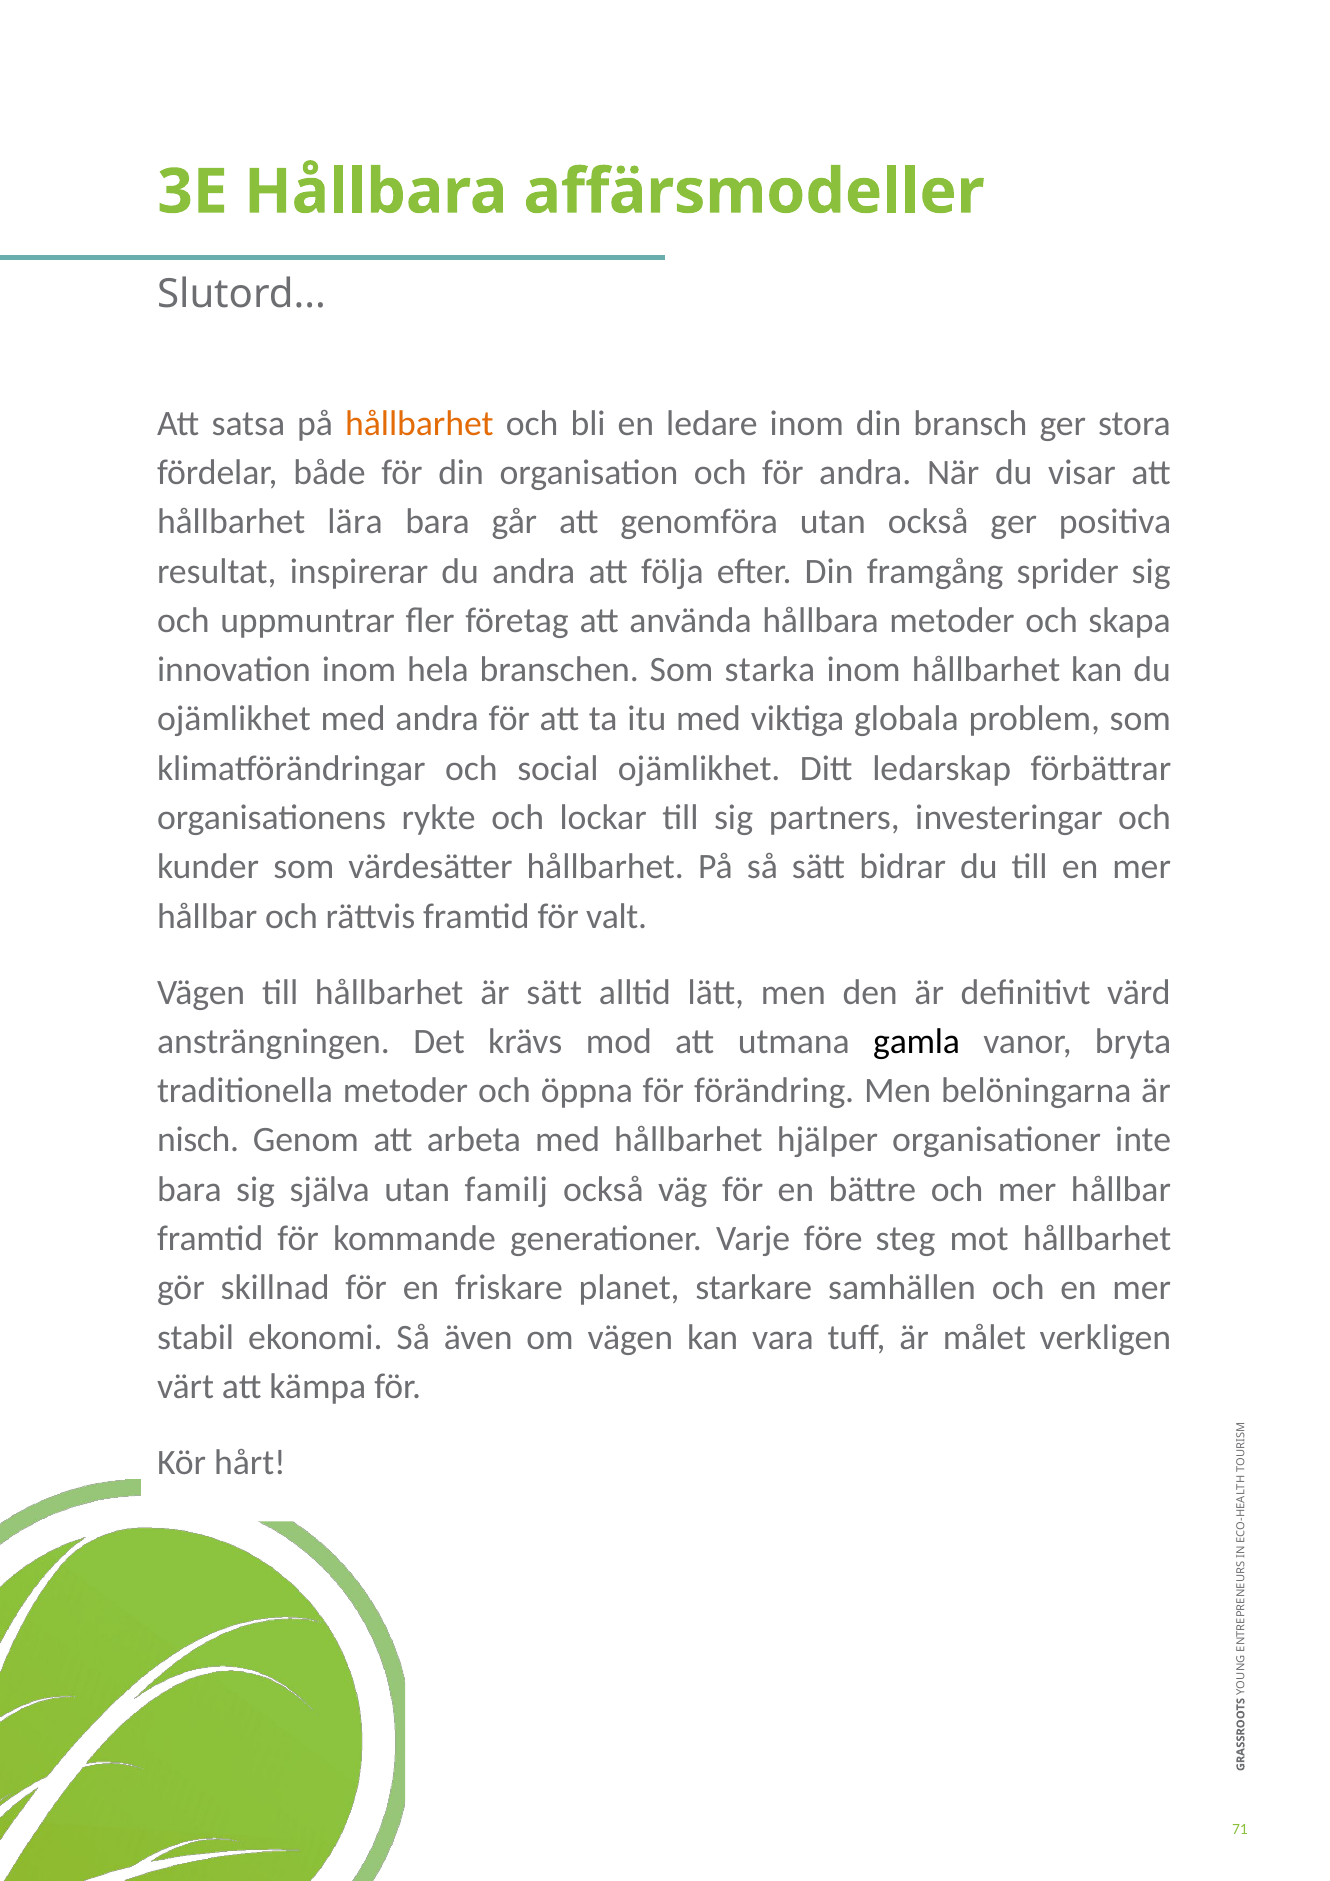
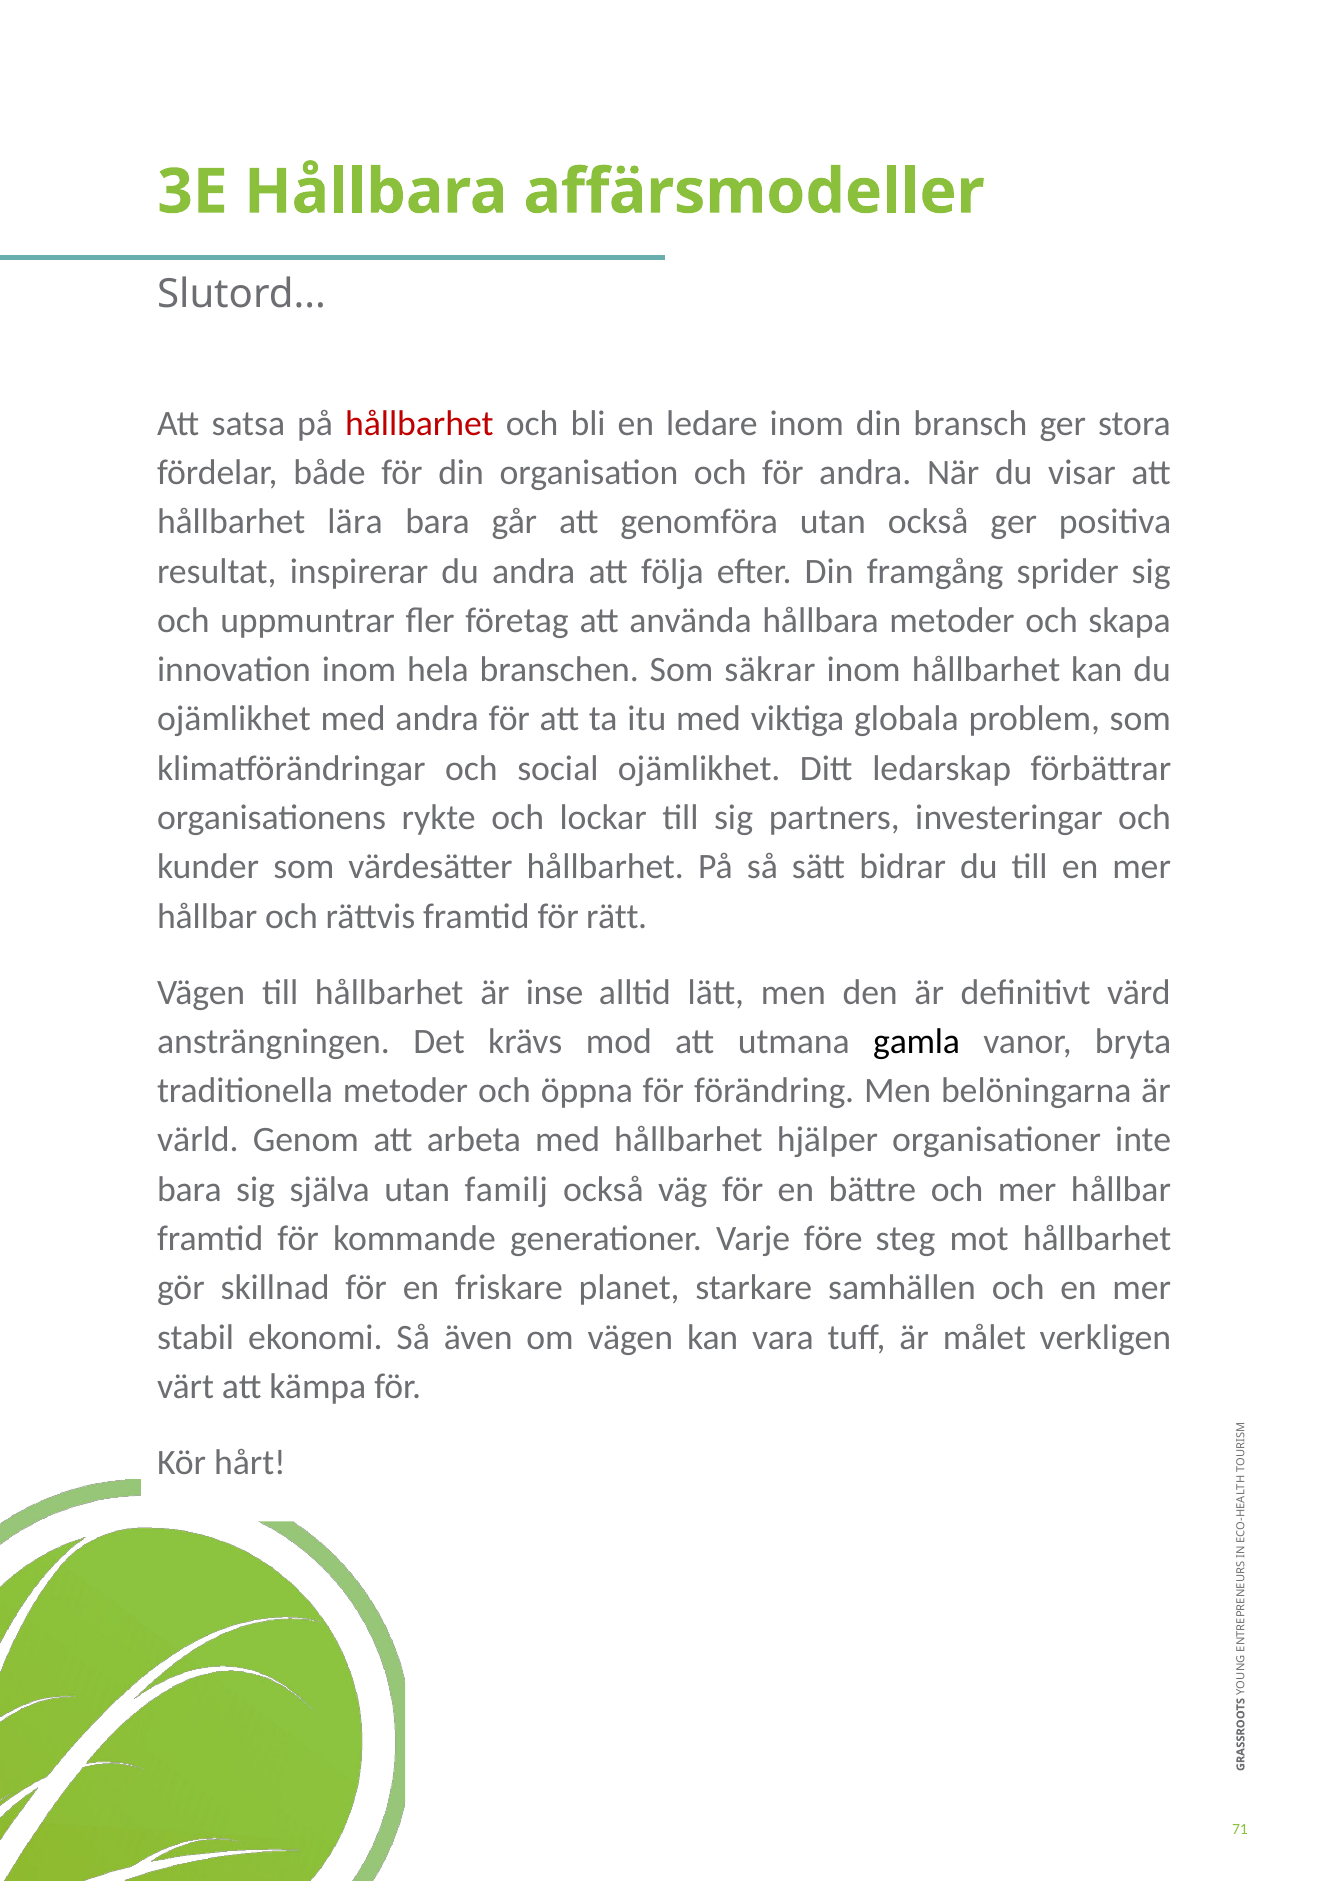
hållbarhet colour: orange -> red (419, 424)
starka: starka -> säkrar (770, 670)
valt: valt -> rätt (617, 916)
är sätt: sätt -> inse (555, 992)
nisch: nisch -> värld (198, 1140)
